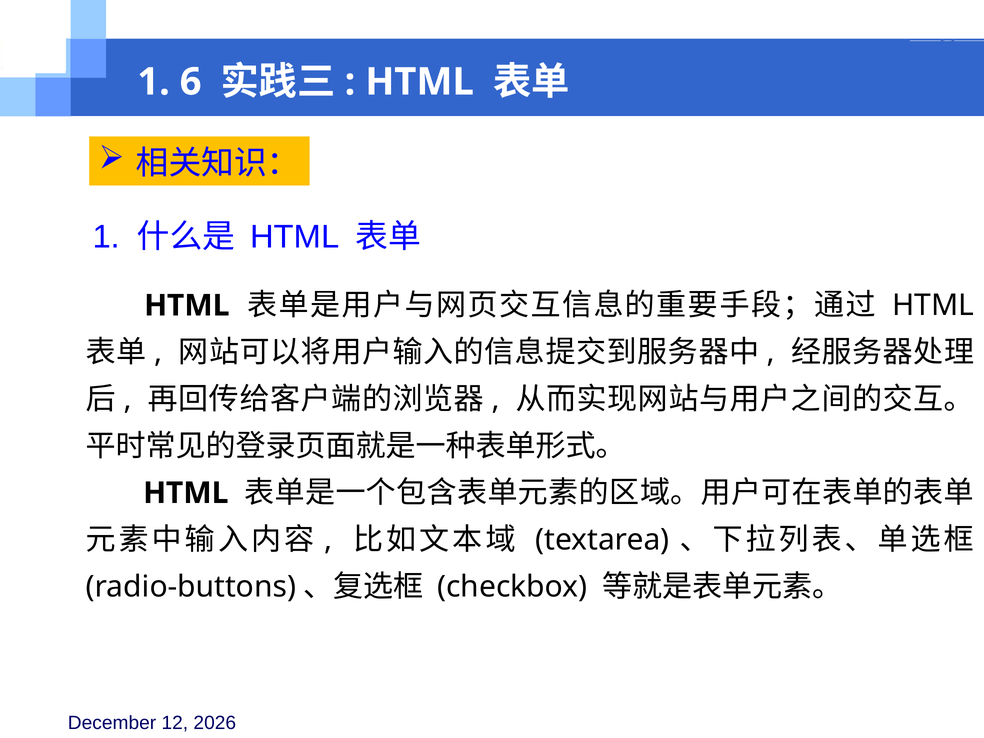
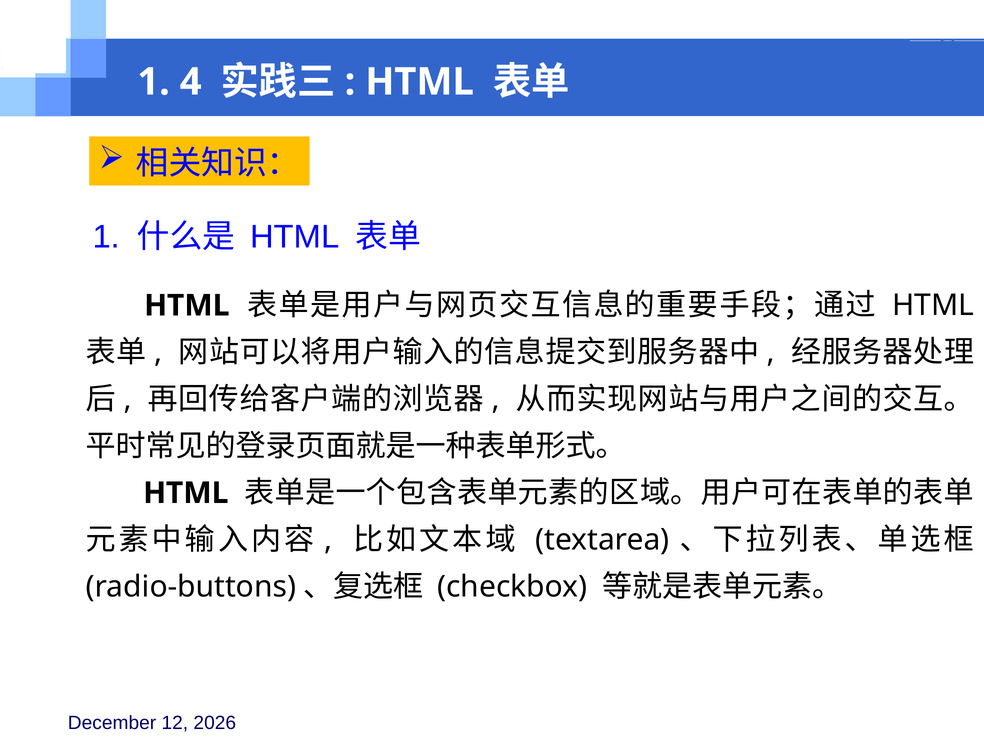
6: 6 -> 4 (191, 82)
